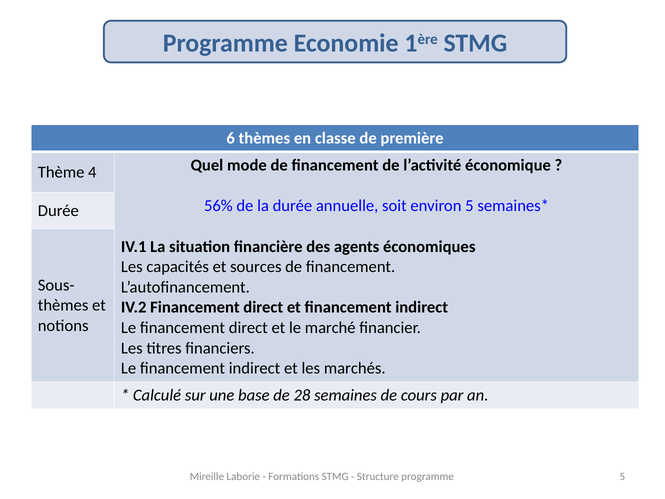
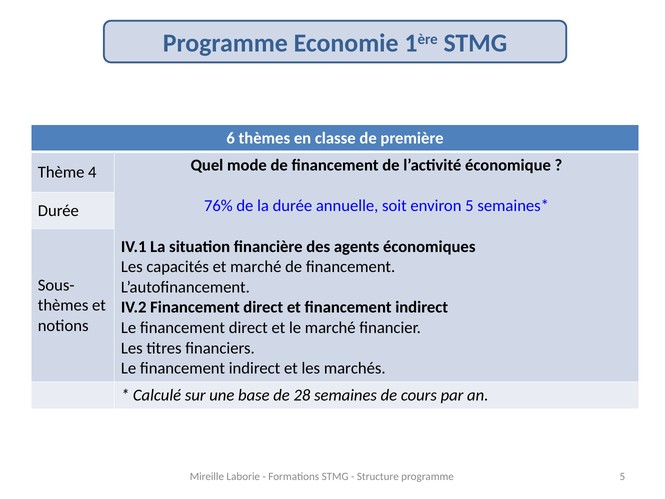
56%: 56% -> 76% (218, 206)
et sources: sources -> marché (256, 267)
